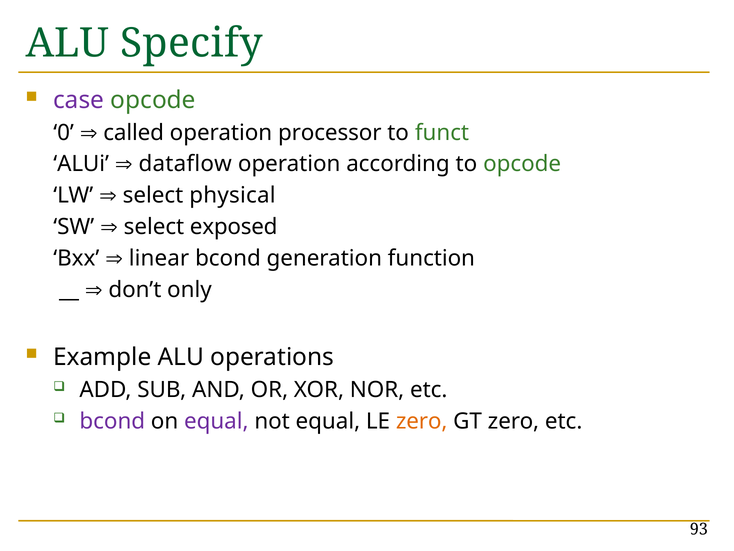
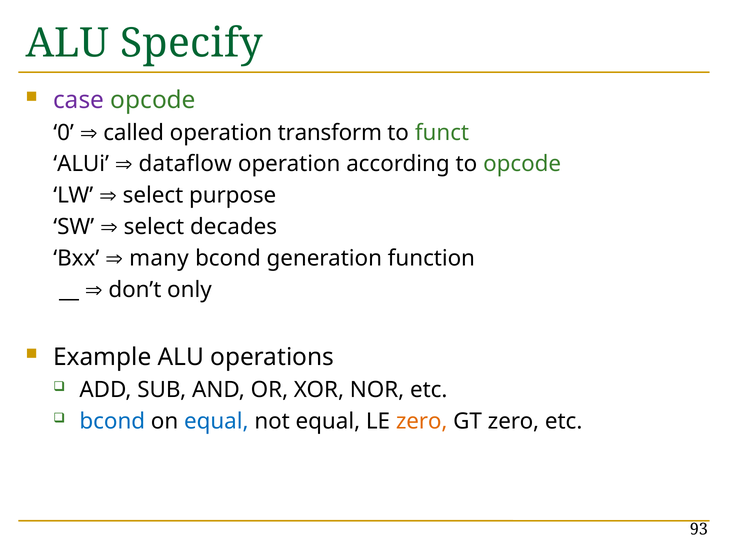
processor: processor -> transform (330, 133)
physical: physical -> purpose (233, 195)
exposed: exposed -> decades (234, 227)
linear: linear -> many (159, 258)
bcond colour: purple -> blue (112, 421)
equal colour: purple -> blue (216, 421)
